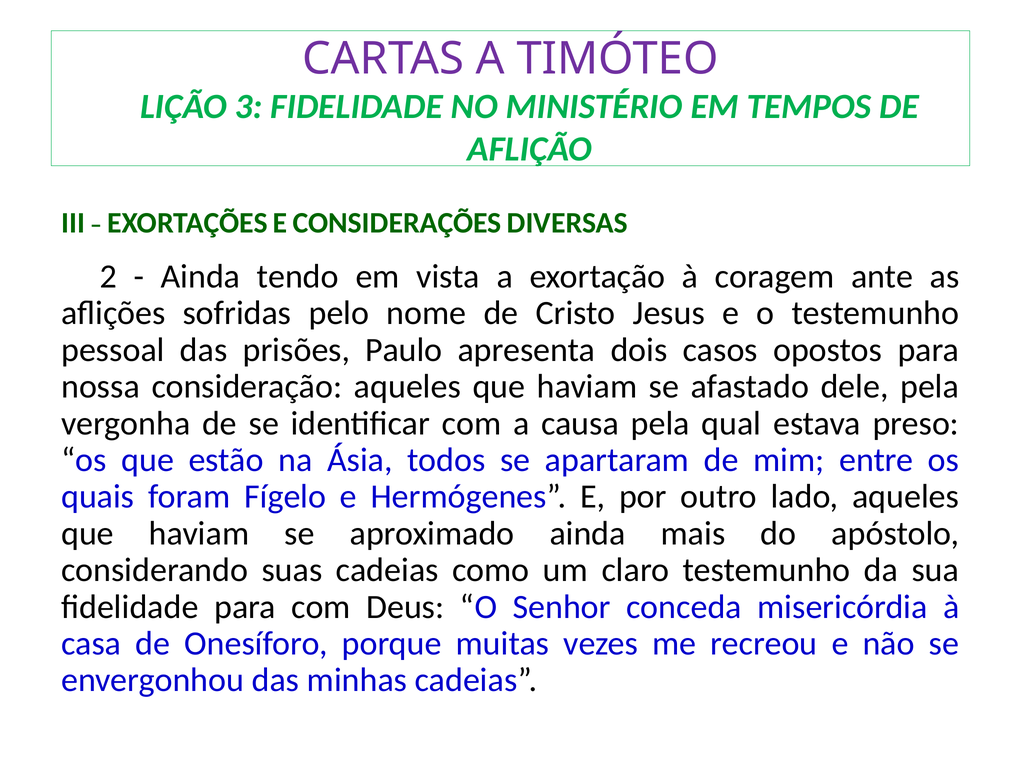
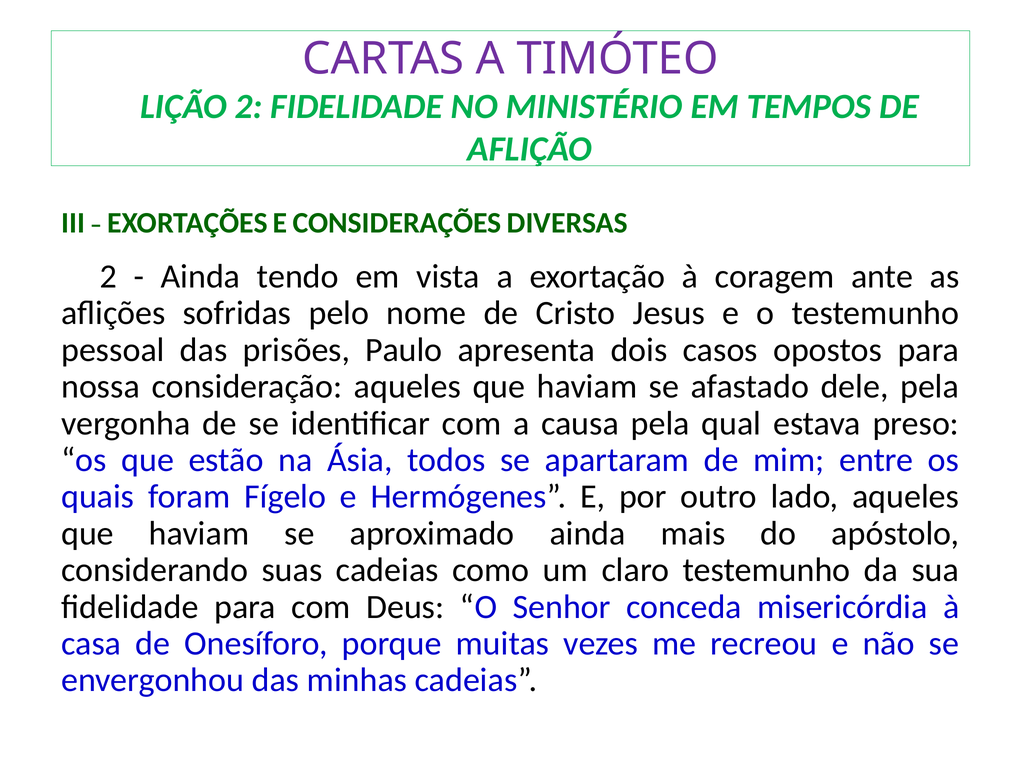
LIÇÃO 3: 3 -> 2 (249, 107)
